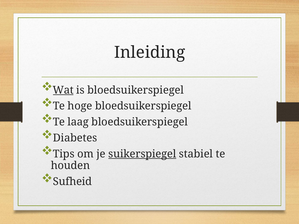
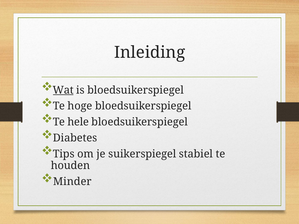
laag: laag -> hele (78, 122)
suikerspiegel underline: present -> none (142, 154)
Sufheid: Sufheid -> Minder (72, 182)
